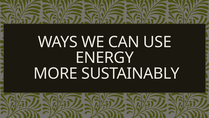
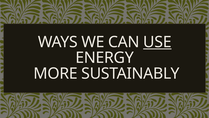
USE underline: none -> present (157, 42)
